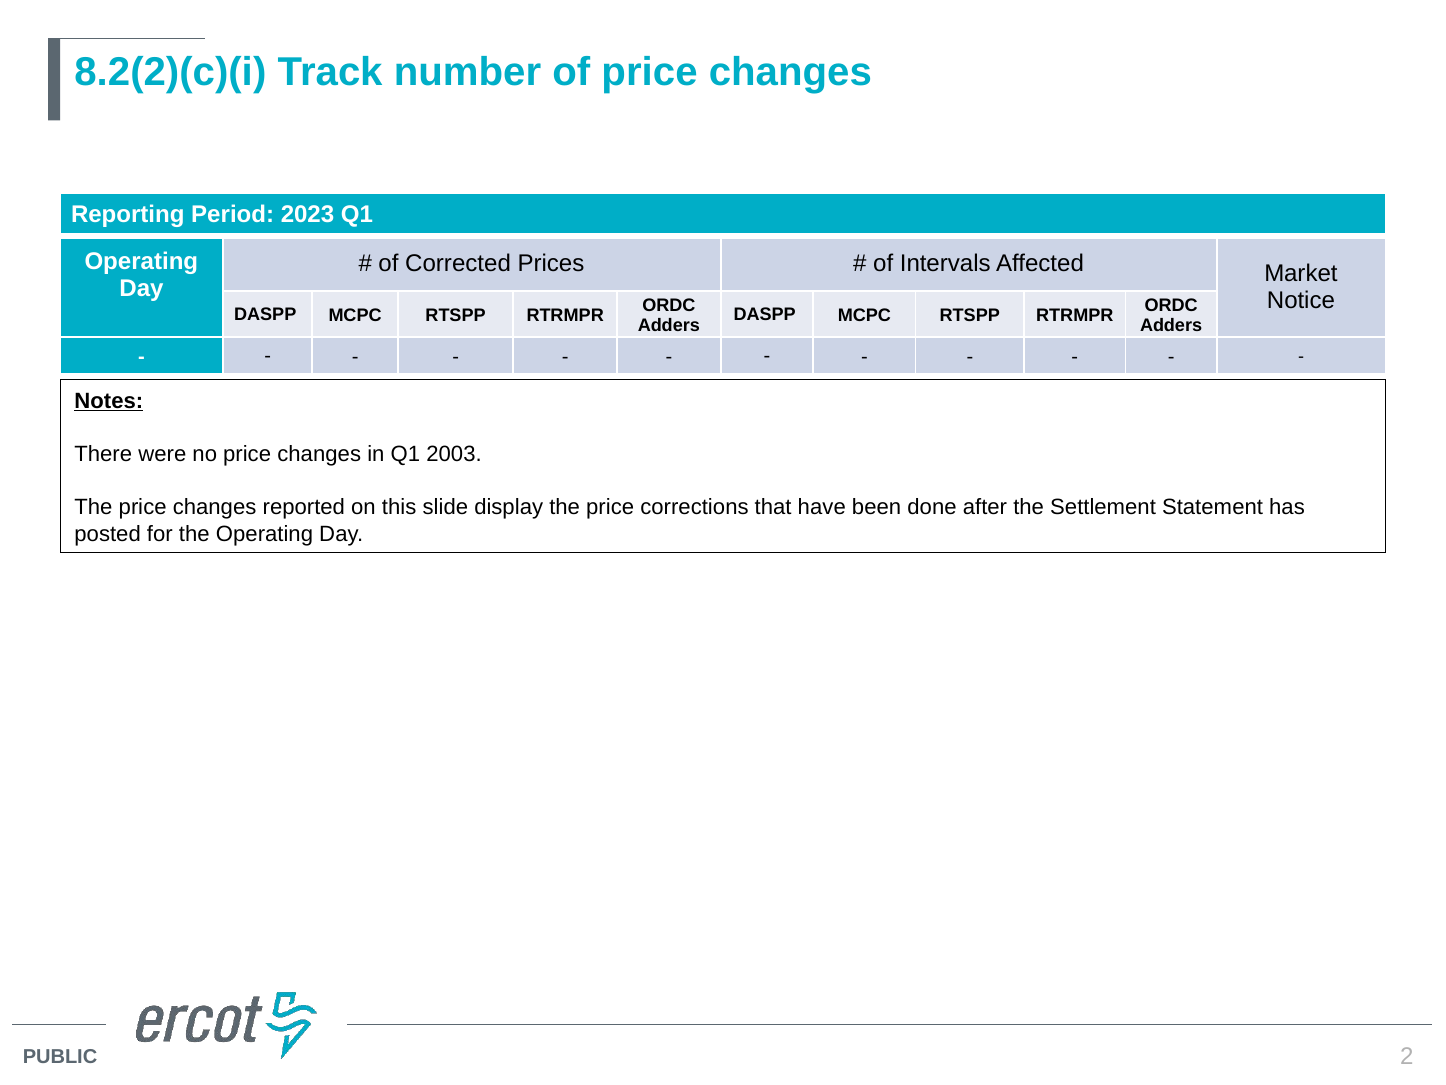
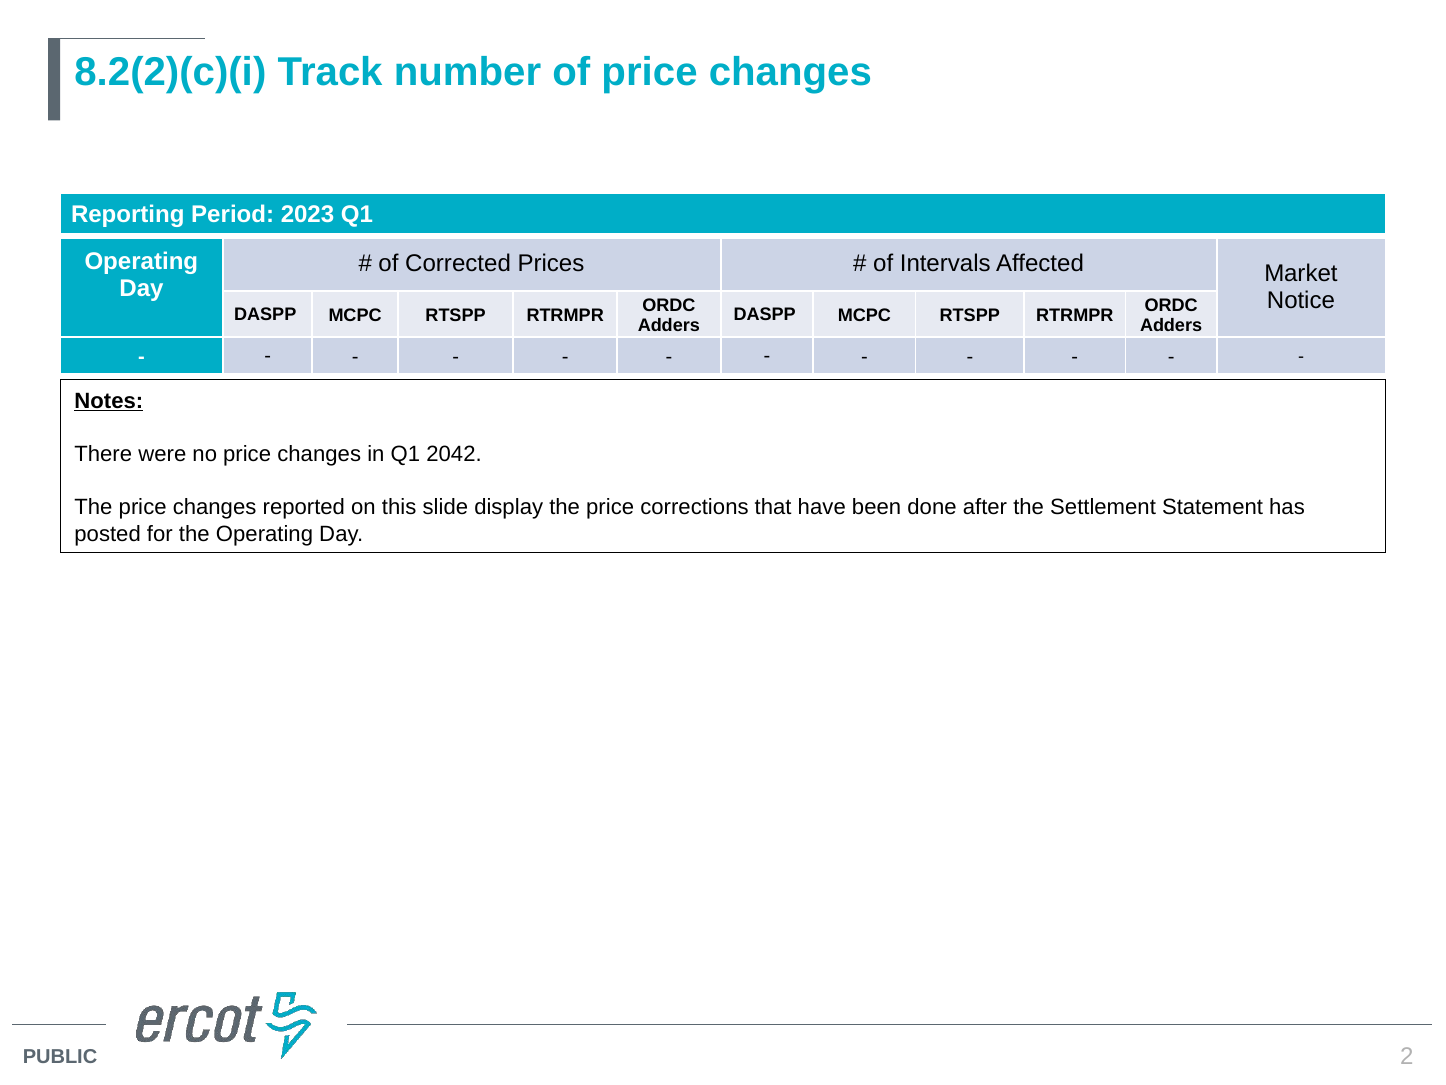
2003: 2003 -> 2042 (454, 454)
